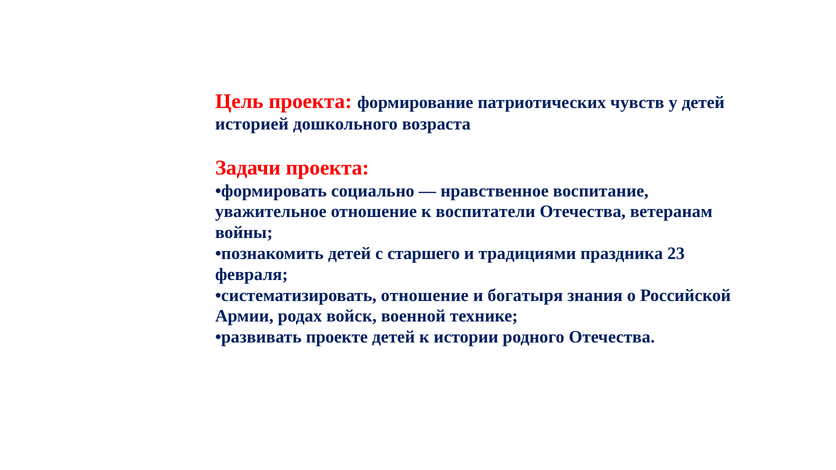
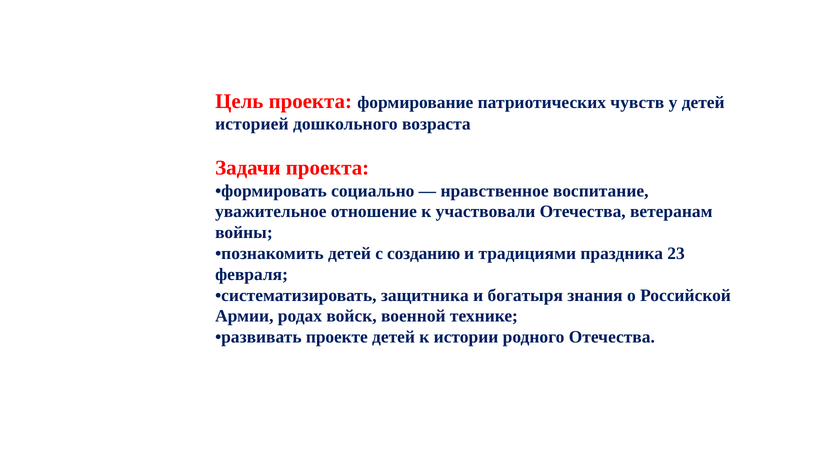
воспитатели: воспитатели -> участвовали (486, 212)
старшего: старшего -> созданию (424, 254)
систематизировать отношение: отношение -> защитника (425, 295)
